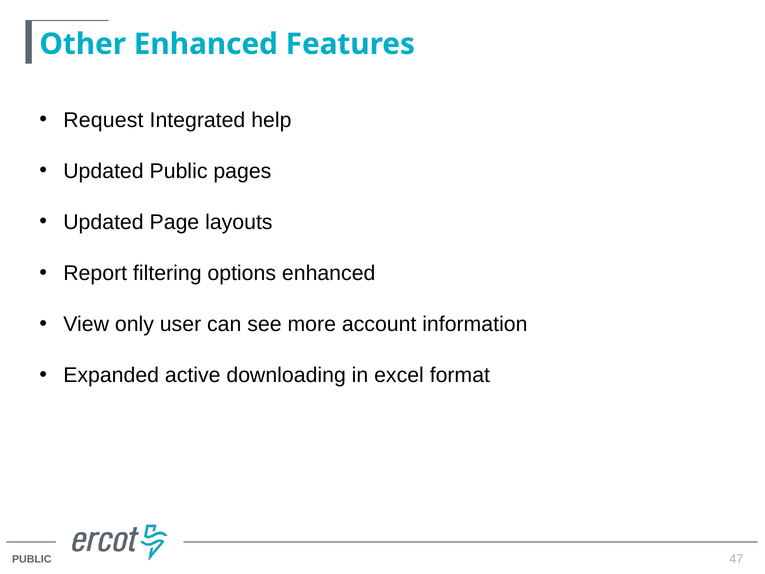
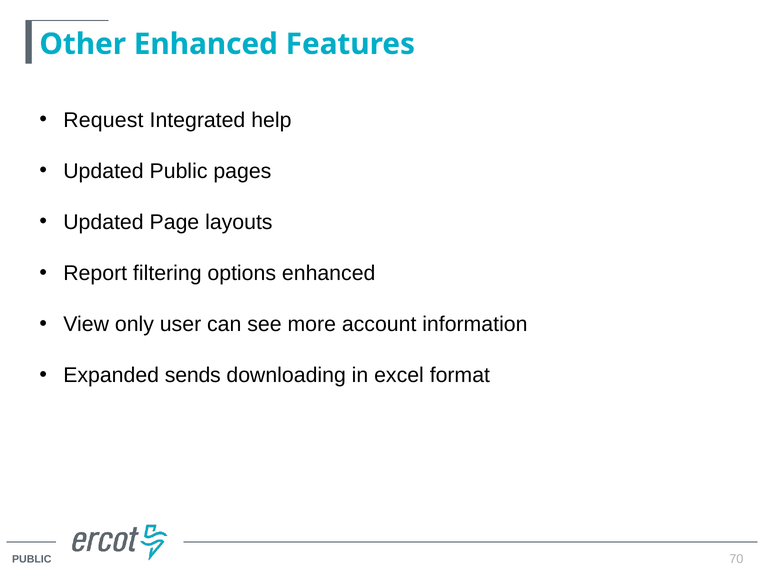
active: active -> sends (193, 375)
47: 47 -> 70 (736, 559)
